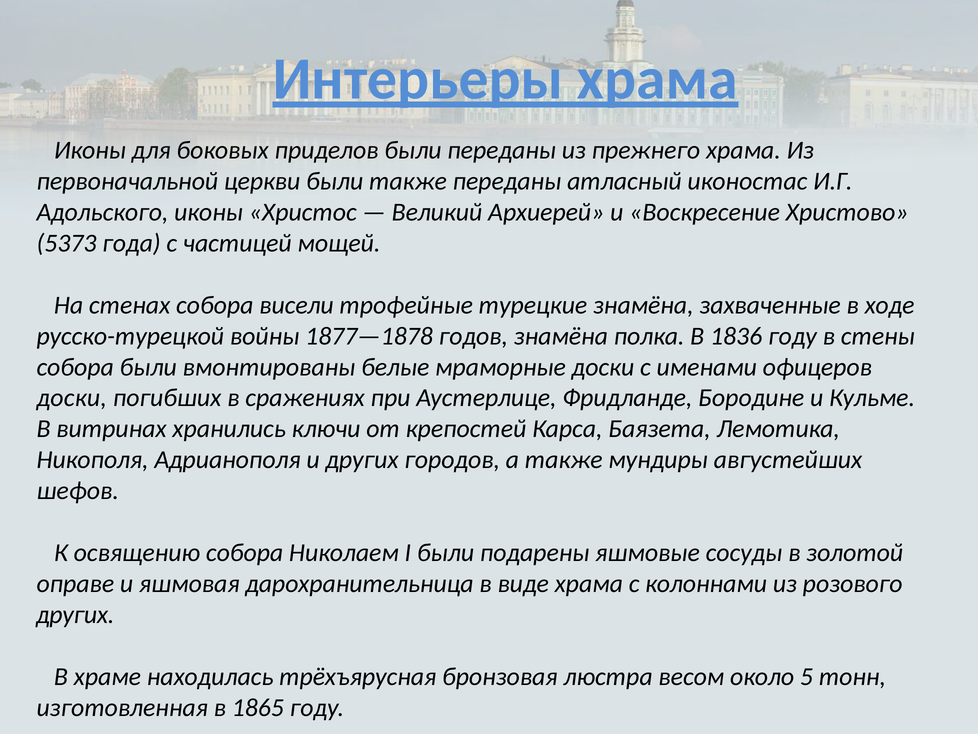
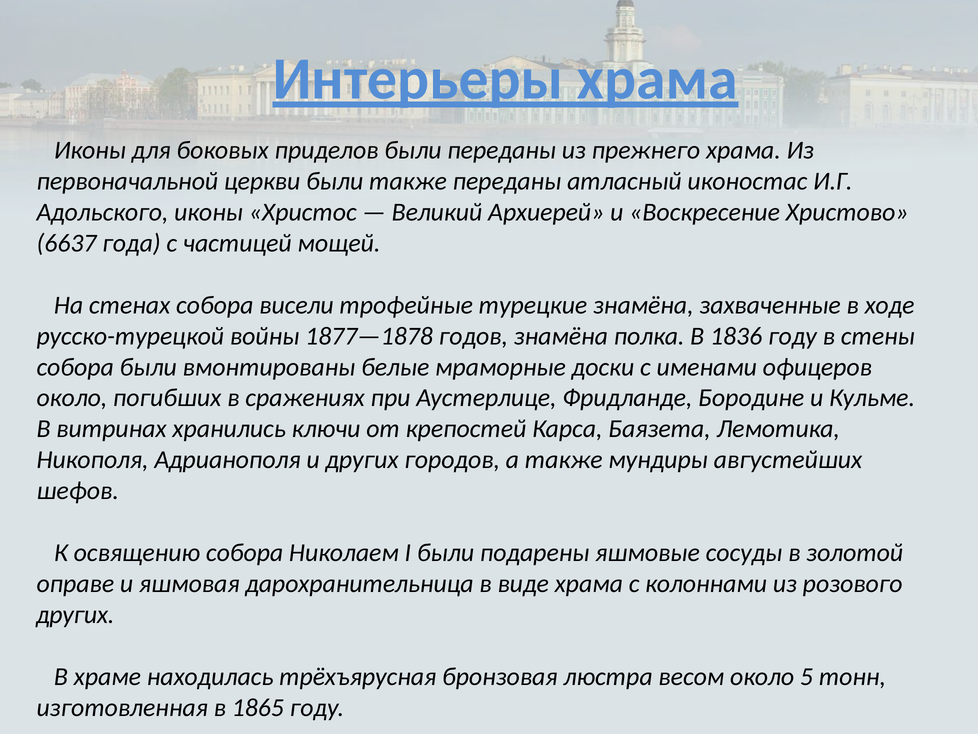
5373: 5373 -> 6637 (67, 243)
доски: доски -> около (72, 398)
